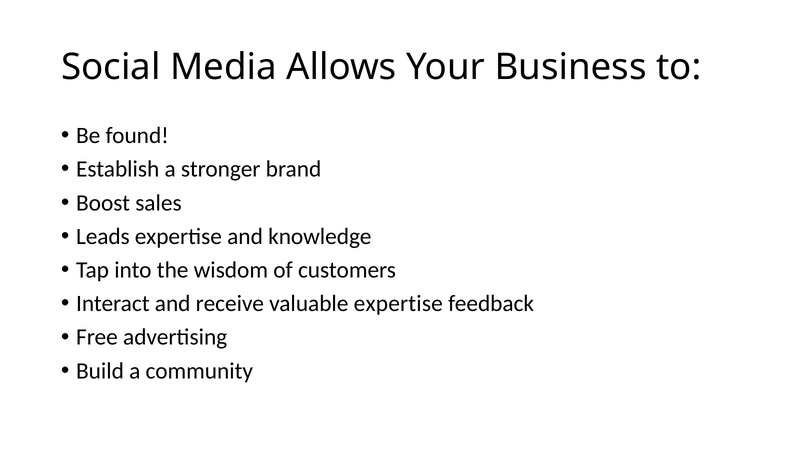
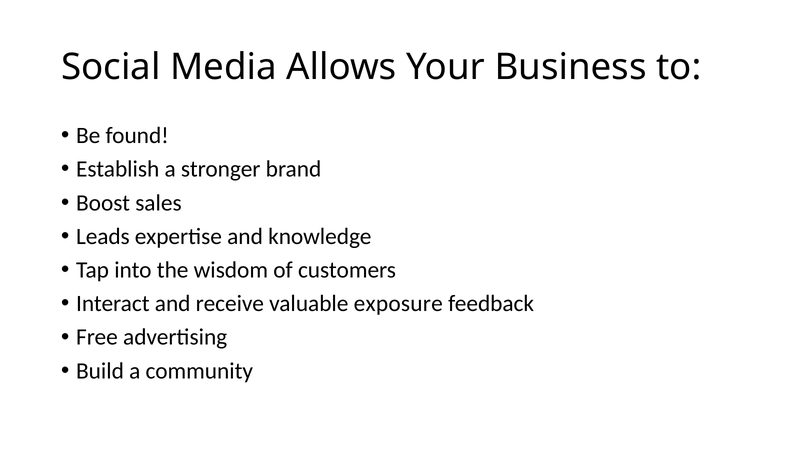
valuable expertise: expertise -> exposure (398, 303)
